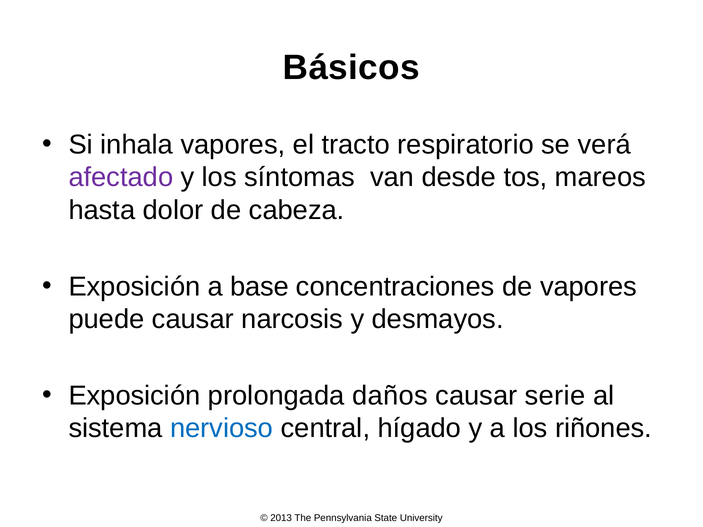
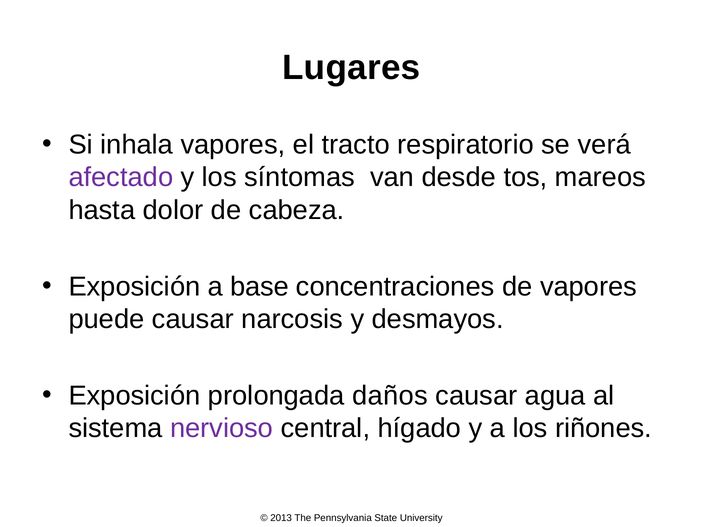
Básicos: Básicos -> Lugares (351, 68)
serie: serie -> agua (555, 396)
nervioso colour: blue -> purple (222, 429)
